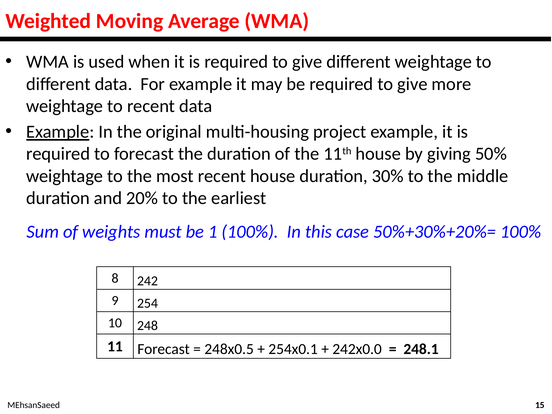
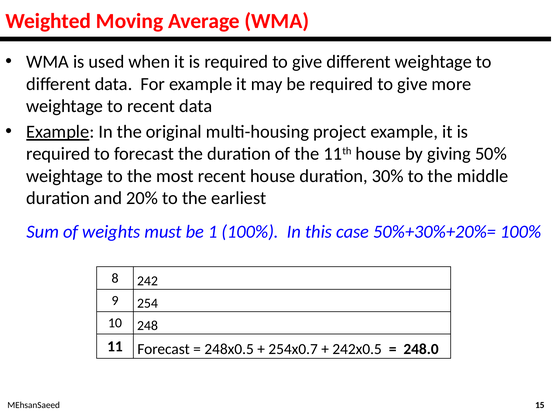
254x0.1: 254x0.1 -> 254x0.7 (293, 349)
242x0.0: 242x0.0 -> 242x0.5 (357, 349)
248.1: 248.1 -> 248.0 (421, 349)
